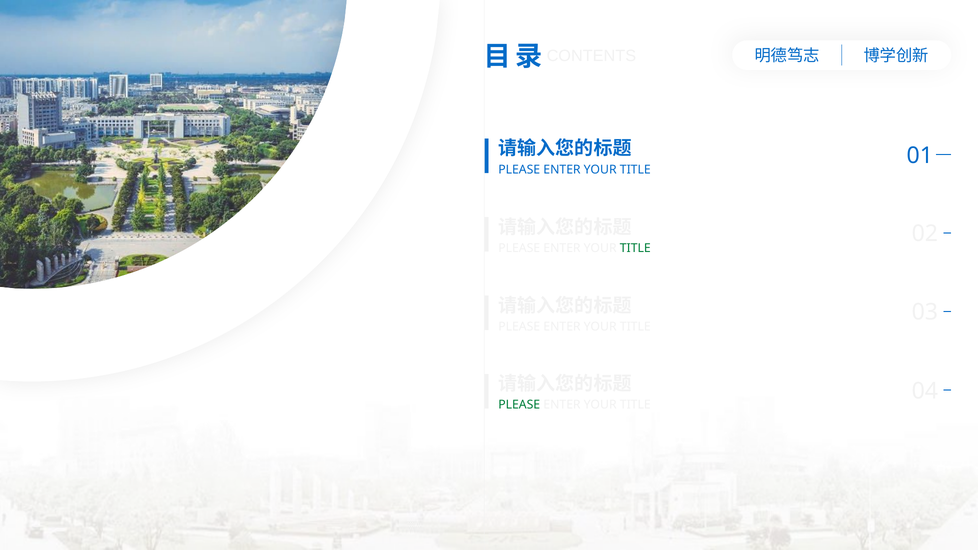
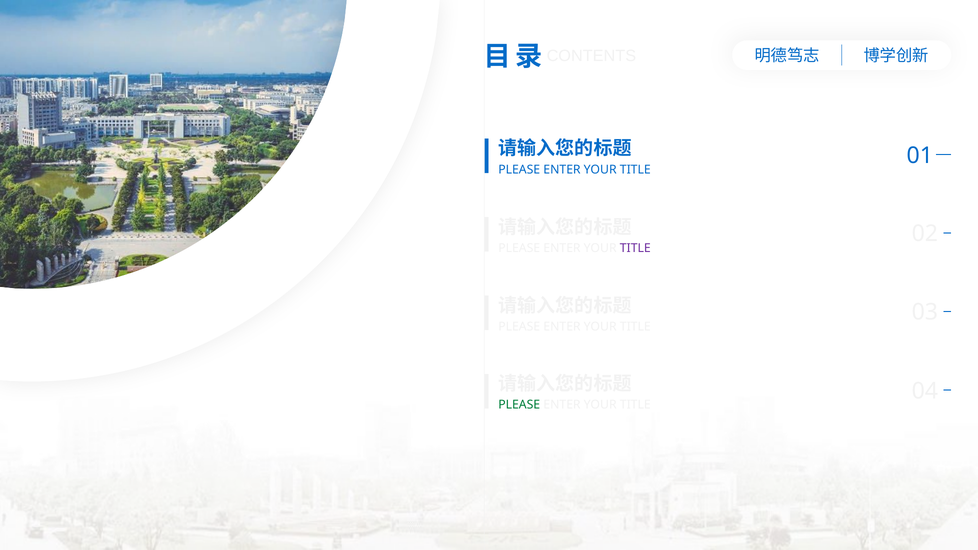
TITLE colour: green -> purple (635, 248)
